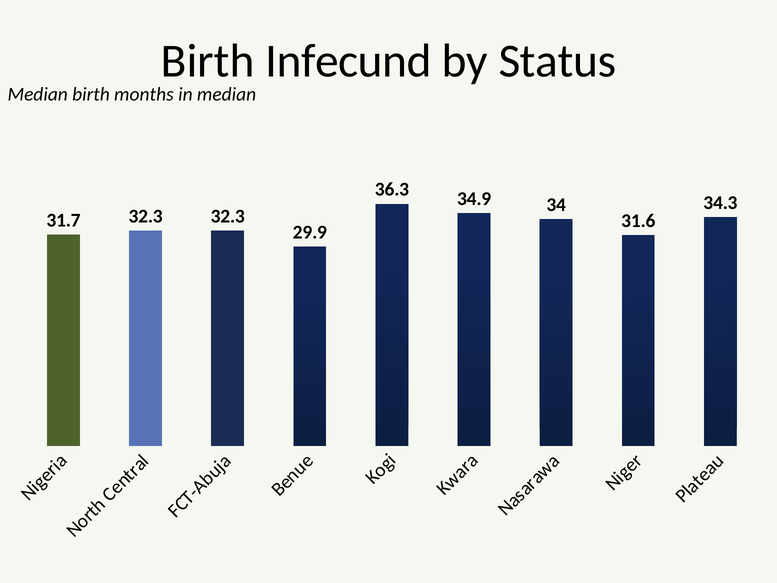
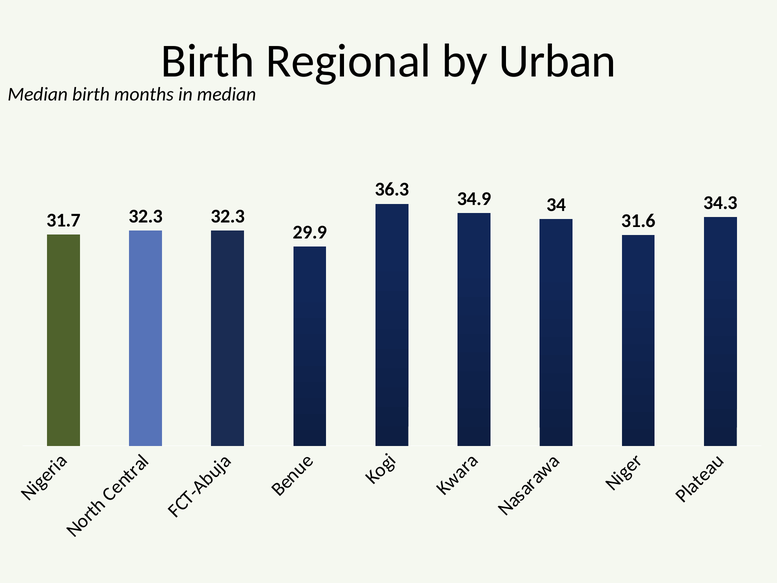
Infecund: Infecund -> Regional (348, 61)
Status: Status -> Urban (557, 61)
